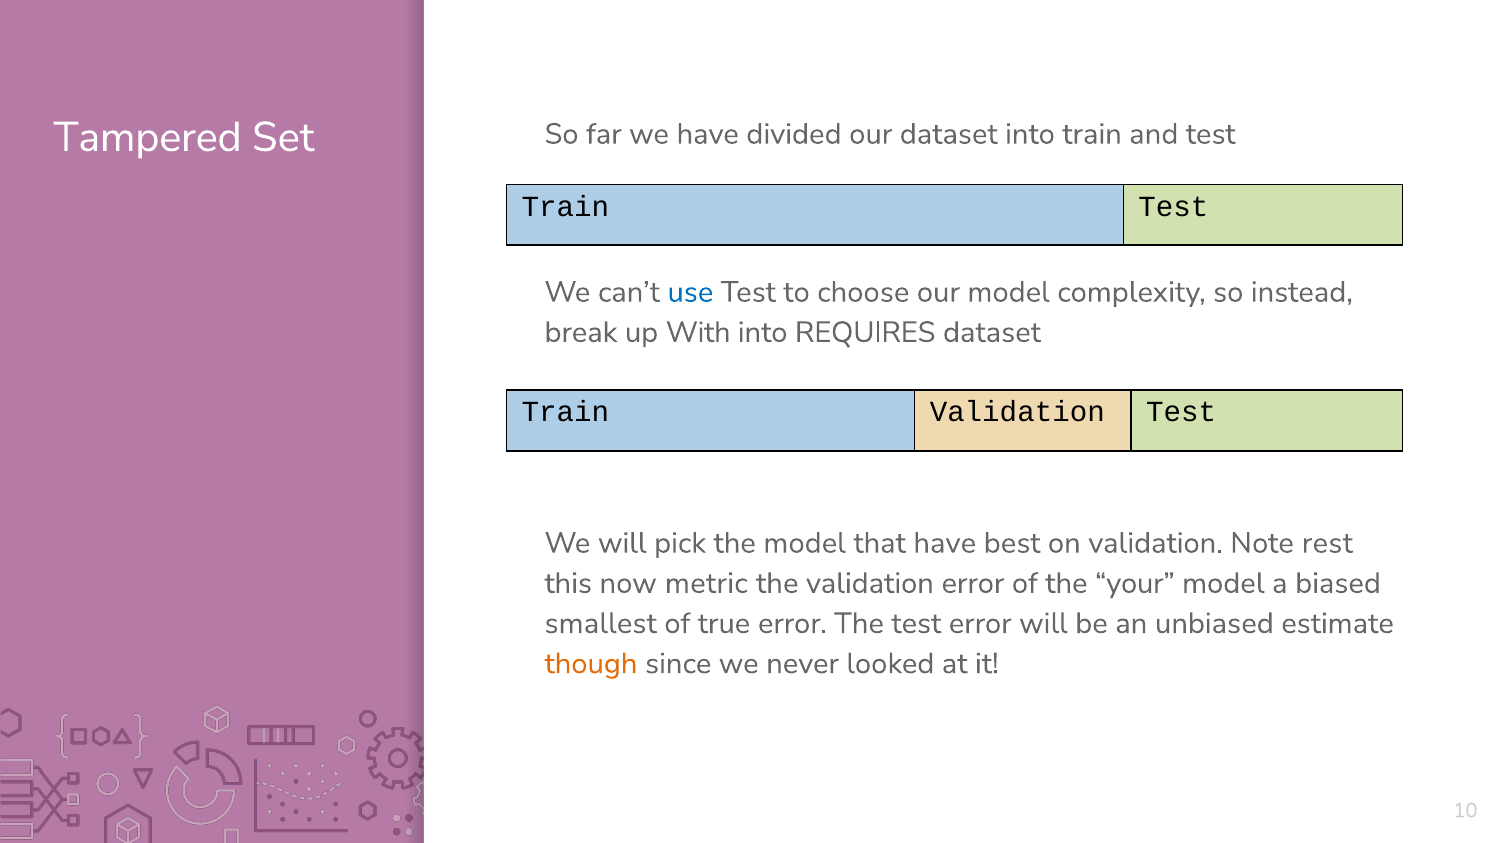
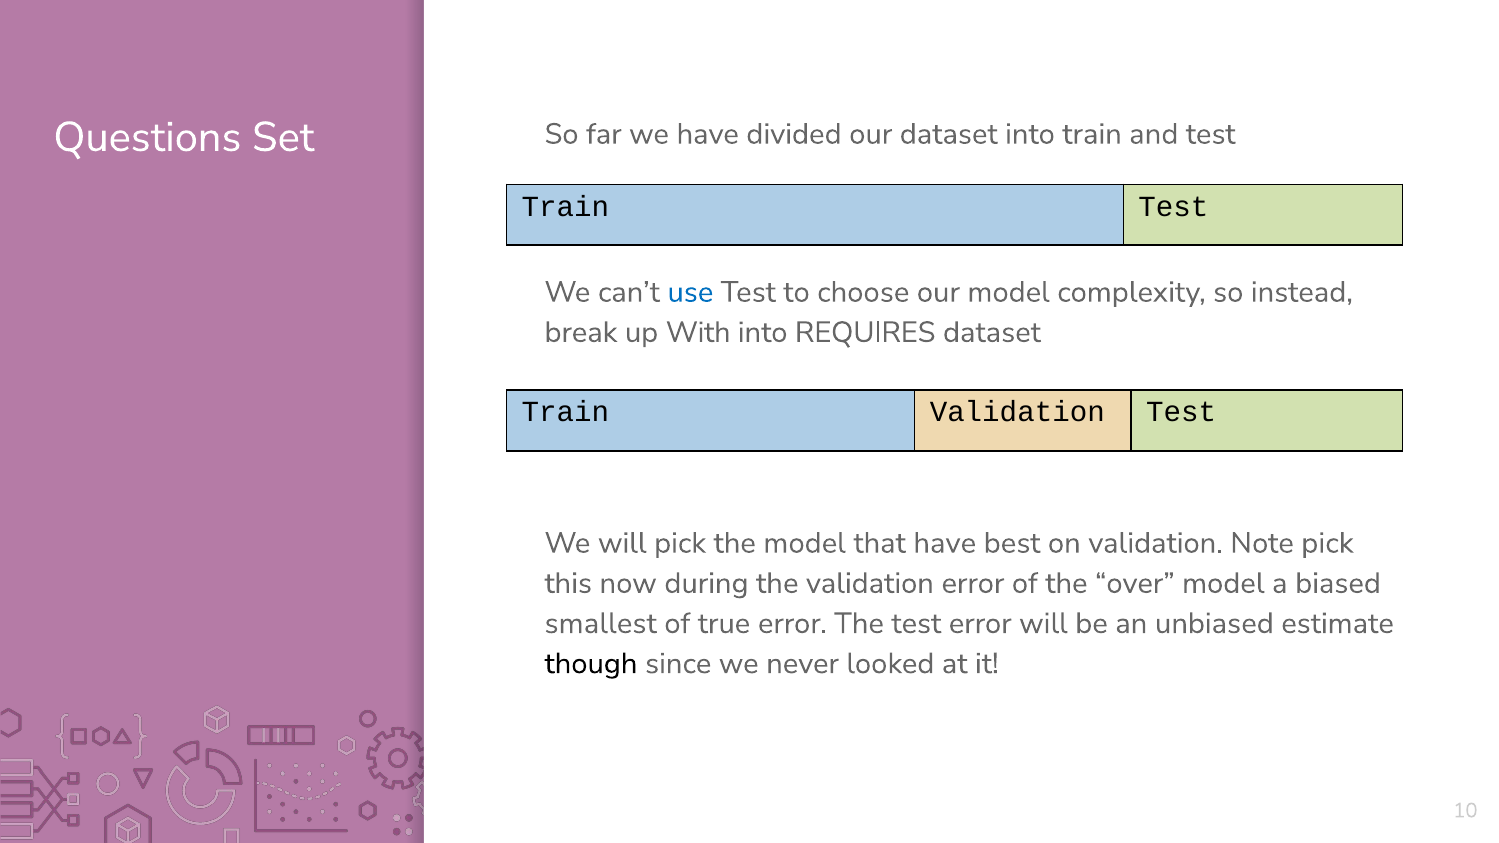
Tampered: Tampered -> Questions (147, 137)
Note rest: rest -> pick (1327, 543)
metric: metric -> during (706, 583)
your: your -> over (1135, 583)
though colour: orange -> black (591, 664)
